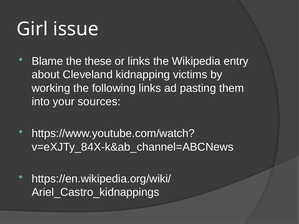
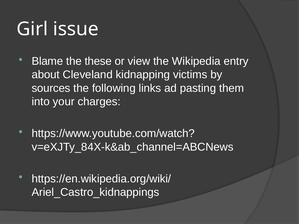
or links: links -> view (139, 61)
working: working -> sources (51, 88)
sources: sources -> charges (99, 102)
